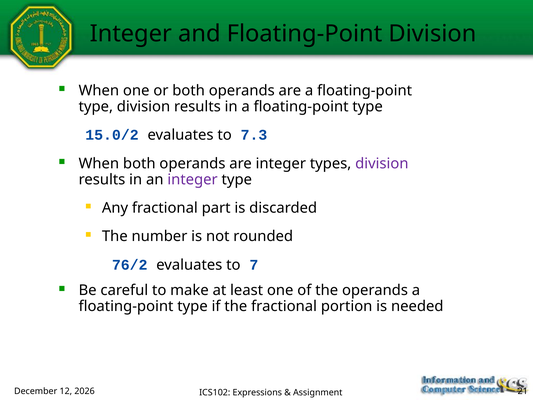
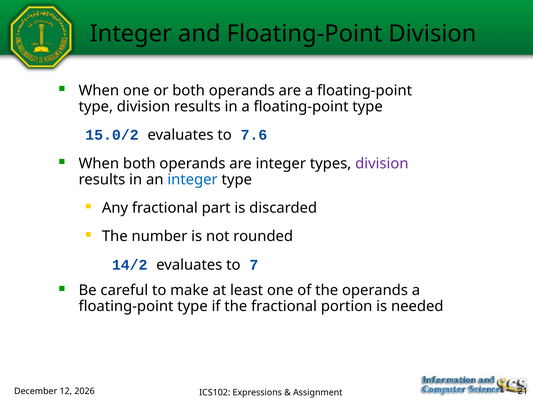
7.3: 7.3 -> 7.6 (254, 135)
integer colour: purple -> blue (193, 179)
76/2: 76/2 -> 14/2 (130, 265)
